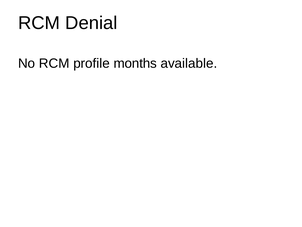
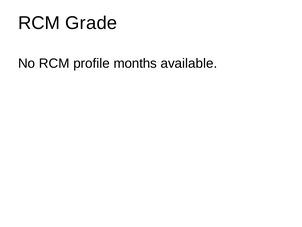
Denial: Denial -> Grade (91, 23)
